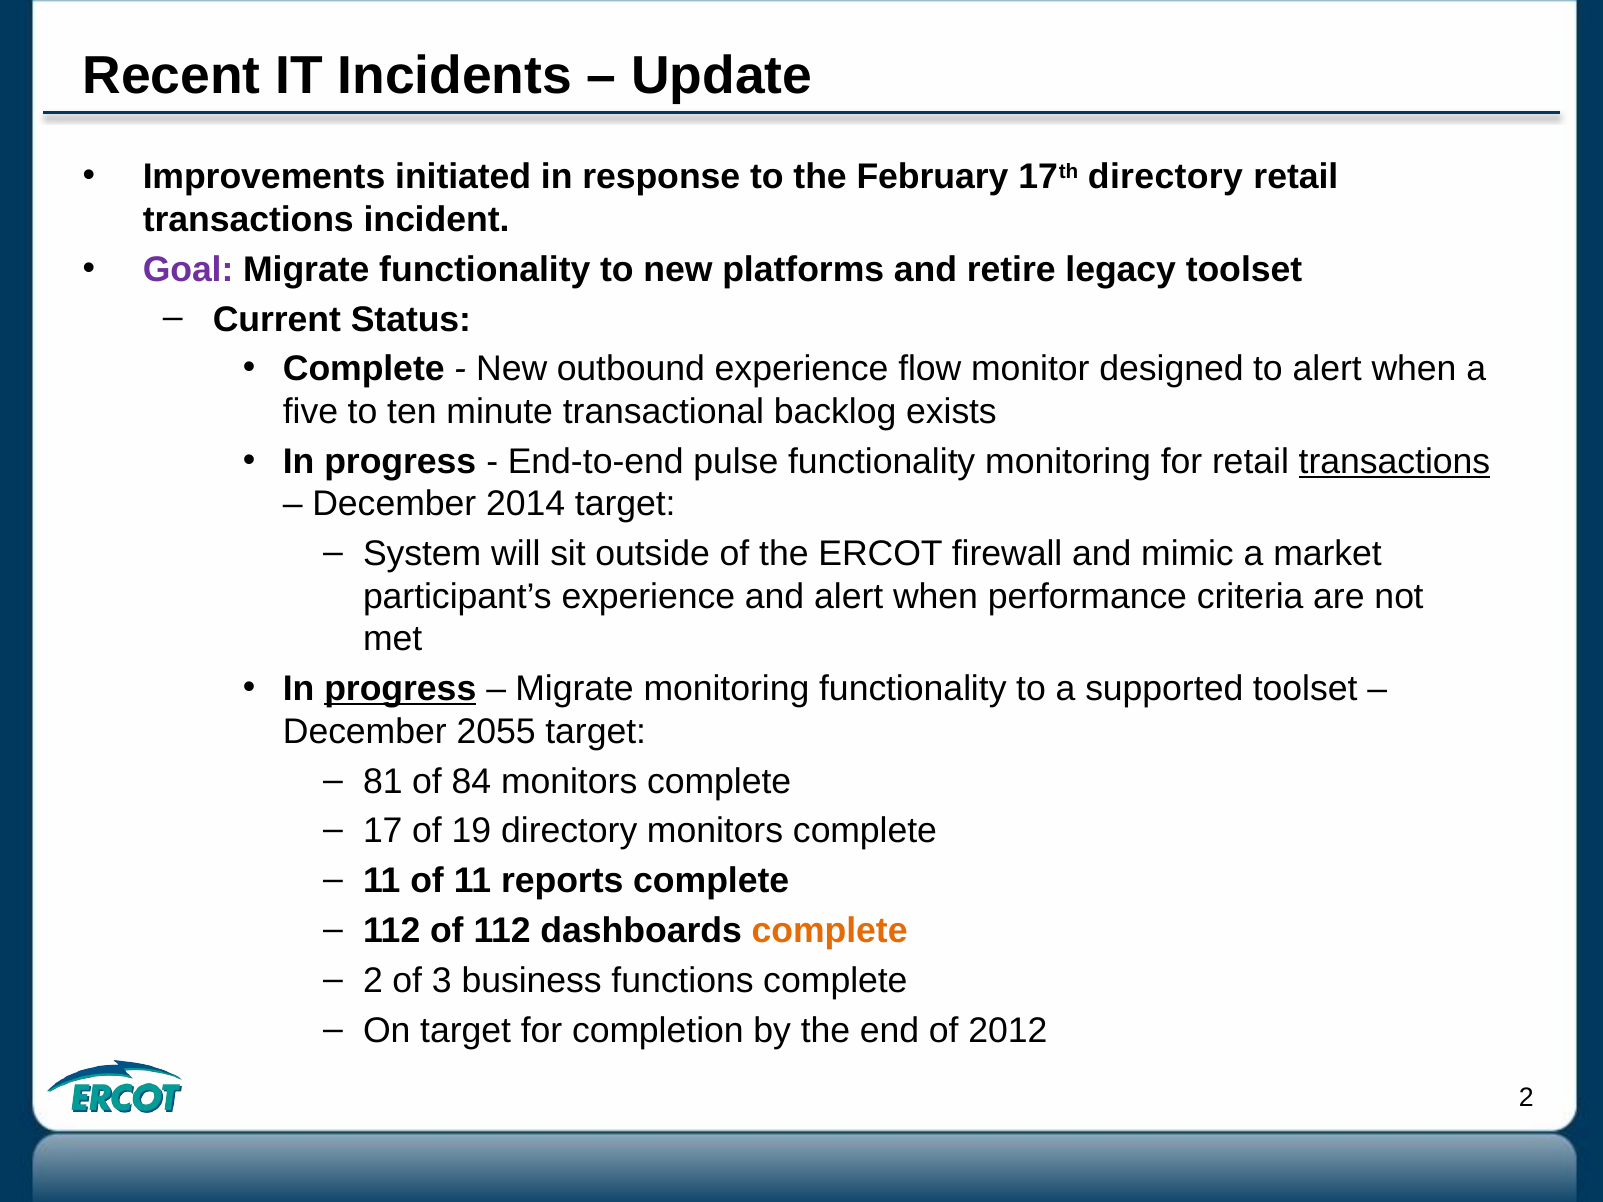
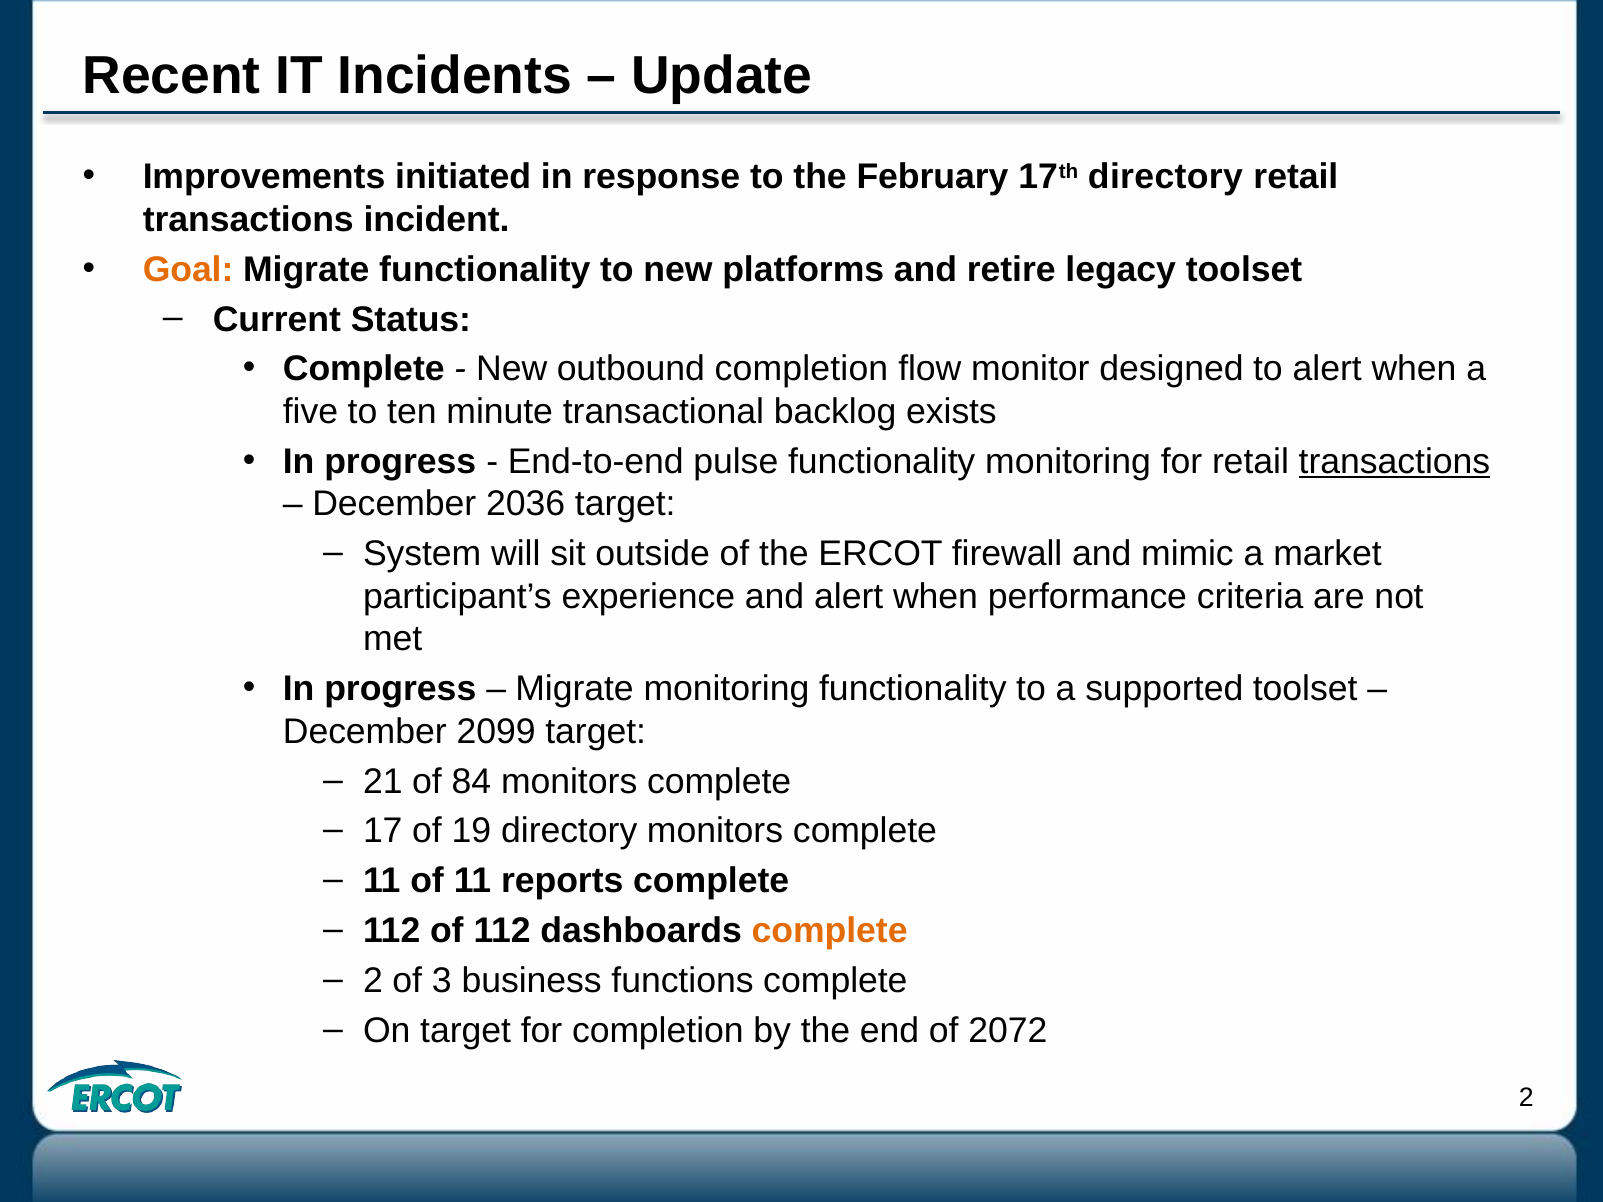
Goal colour: purple -> orange (188, 270)
outbound experience: experience -> completion (802, 369)
2014: 2014 -> 2036 (526, 504)
progress underline: present -> none (400, 689)
2055: 2055 -> 2099 (496, 732)
81: 81 -> 21 (383, 782)
2012: 2012 -> 2072 (1008, 1031)
